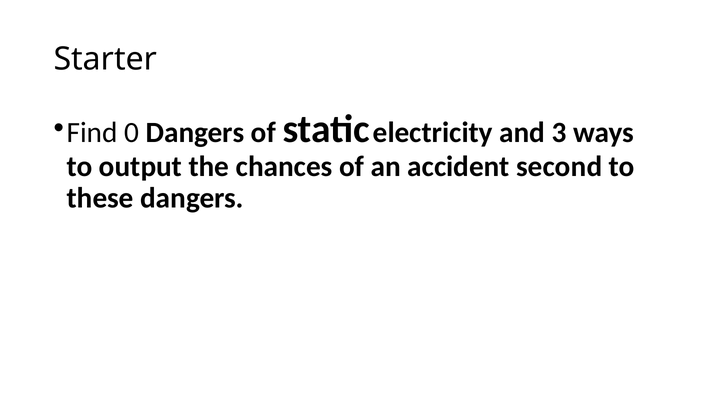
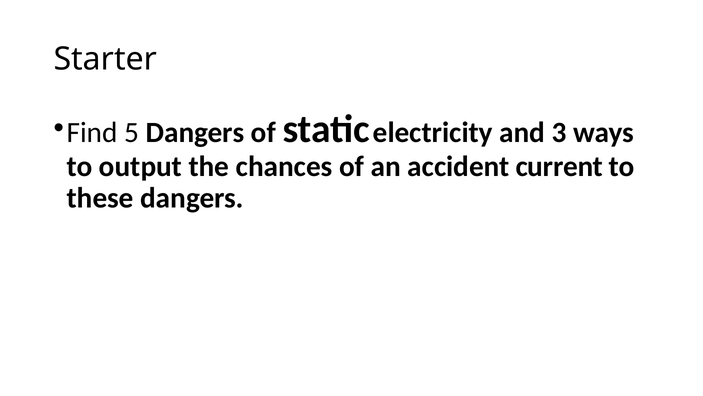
0: 0 -> 5 (132, 132)
second: second -> current (559, 166)
